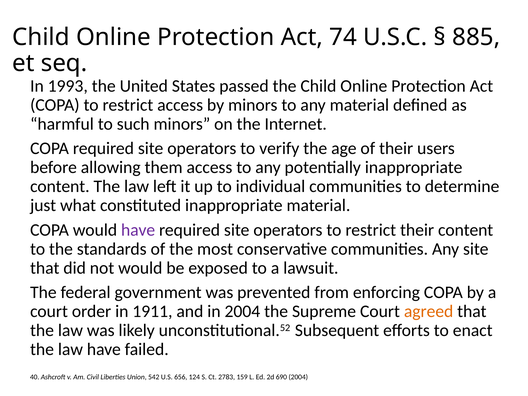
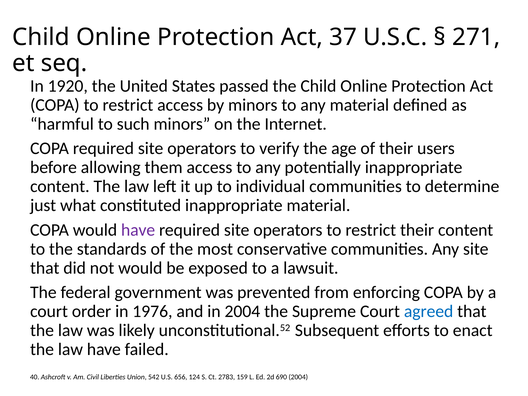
74: 74 -> 37 (343, 37)
885: 885 -> 271 (476, 37)
1993: 1993 -> 1920 (68, 86)
1911: 1911 -> 1976 (152, 311)
agreed colour: orange -> blue (429, 311)
